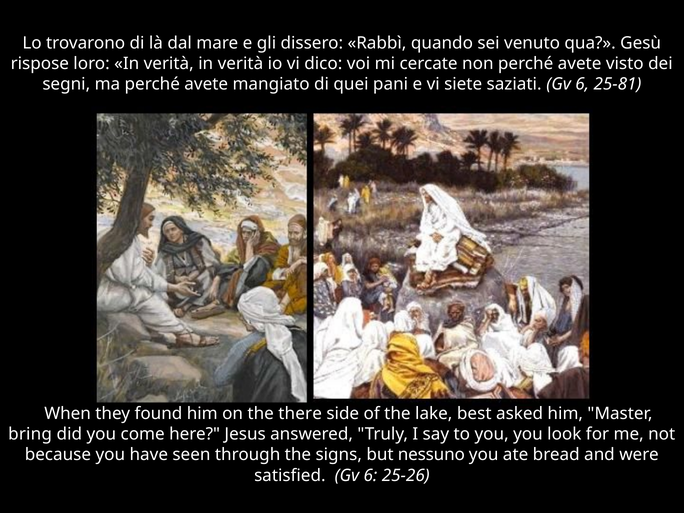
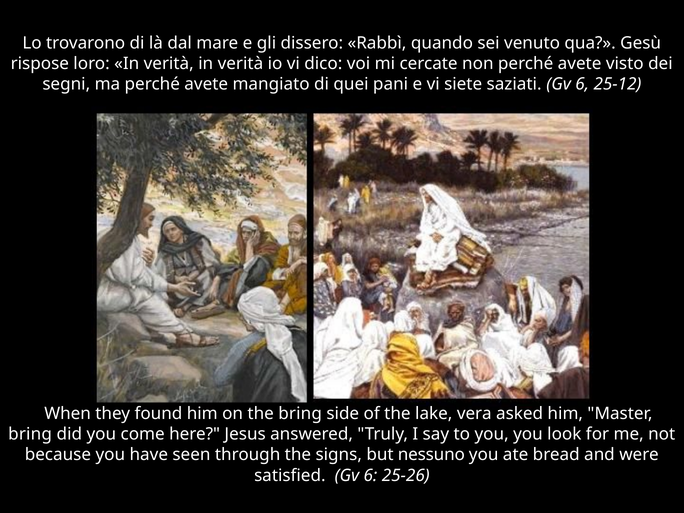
25-81: 25-81 -> 25-12 (617, 84)
the there: there -> bring (300, 414)
best: best -> vera (474, 414)
